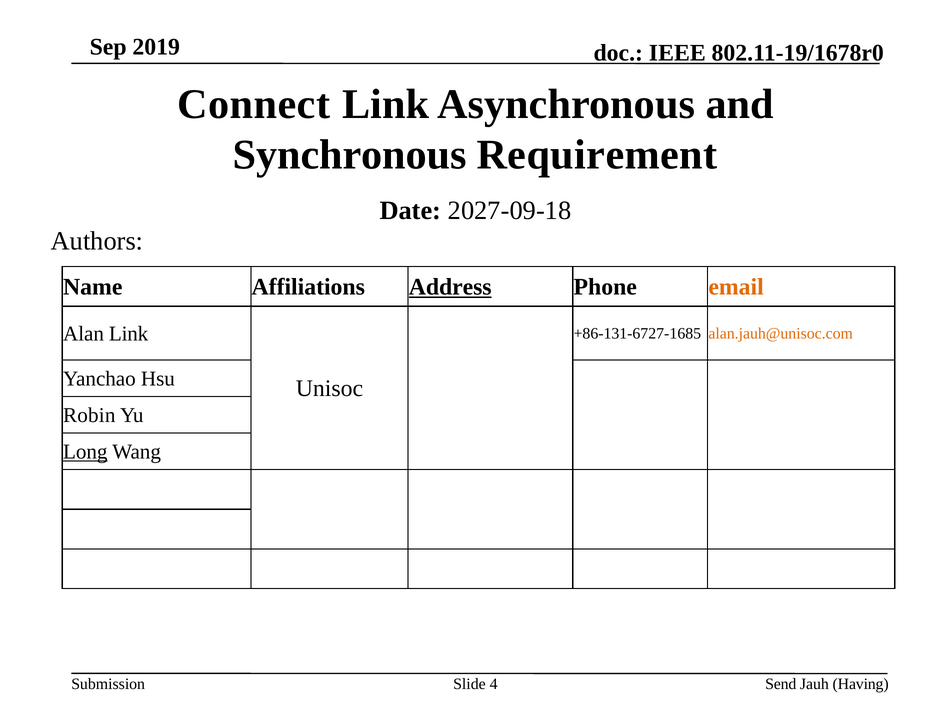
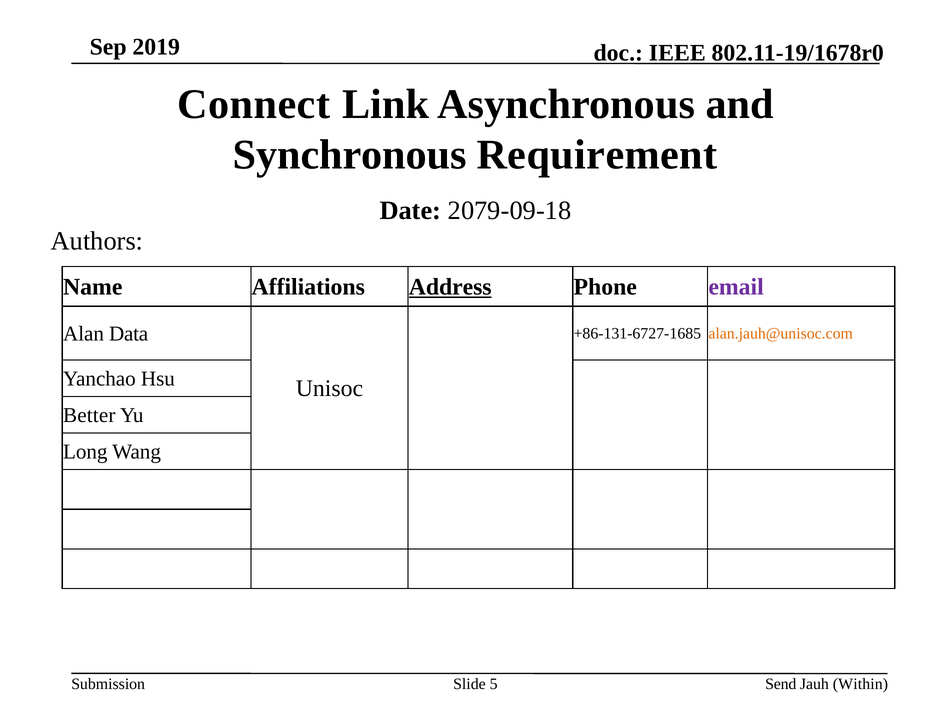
2027-09-18: 2027-09-18 -> 2079-09-18 (510, 210)
email colour: orange -> purple (736, 287)
Alan Link: Link -> Data (129, 334)
Robin: Robin -> Better (89, 416)
Long underline: present -> none (85, 452)
4: 4 -> 5 (494, 684)
Having: Having -> Within (861, 684)
